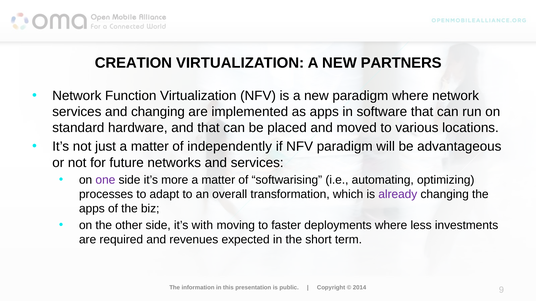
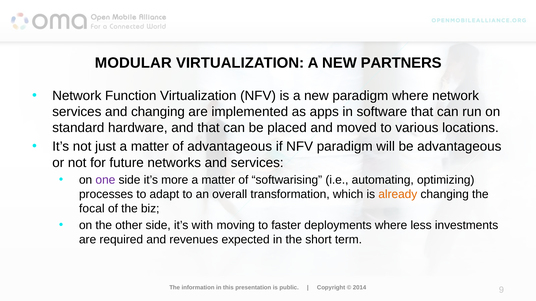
CREATION: CREATION -> MODULAR (133, 63)
of independently: independently -> advantageous (230, 147)
already colour: purple -> orange (398, 195)
apps: apps -> focal (92, 209)
